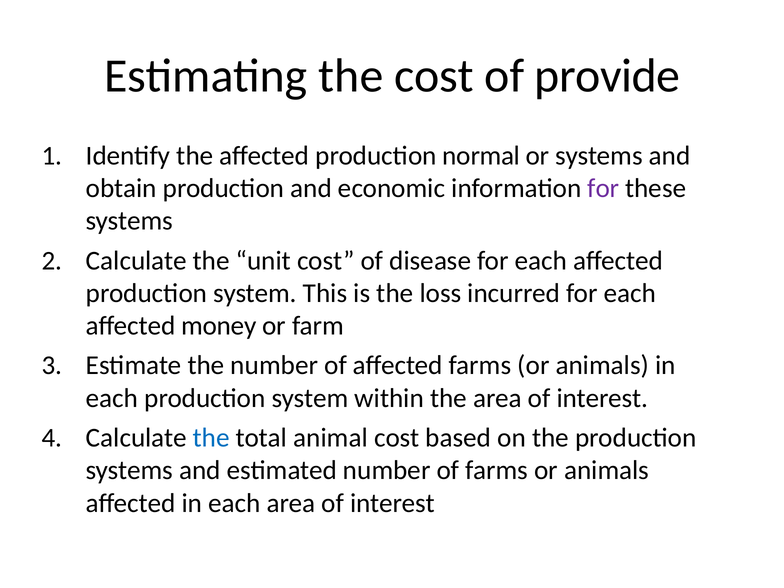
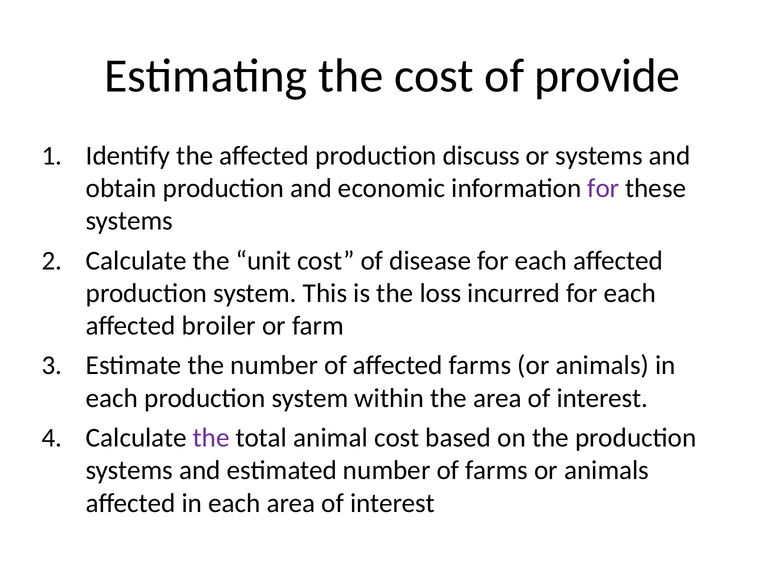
normal: normal -> discuss (481, 156)
money: money -> broiler (219, 326)
the colour: blue -> purple (211, 438)
